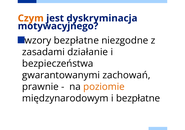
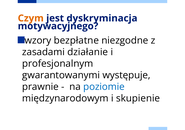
bezpieczeństwa: bezpieczeństwa -> profesjonalnym (58, 64)
zachowań: zachowań -> występuje (126, 76)
poziomie colour: orange -> blue (104, 87)
i bezpłatne: bezpłatne -> skupienie (138, 99)
